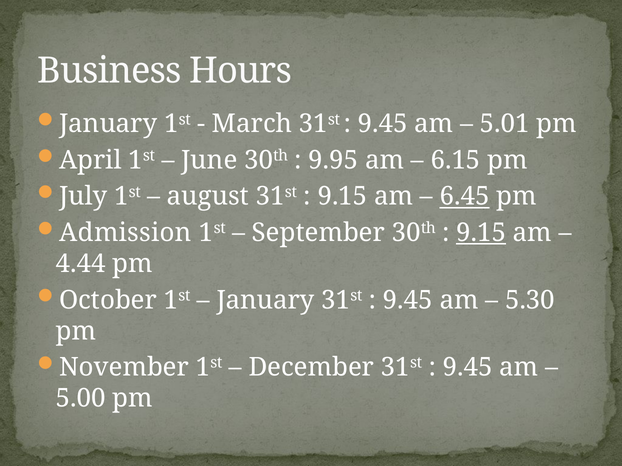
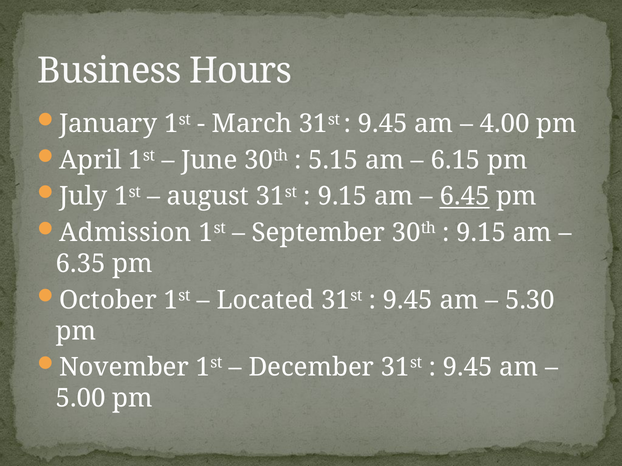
5.01: 5.01 -> 4.00 (505, 124)
9.95: 9.95 -> 5.15 (333, 160)
9.15 underline: present -> none (481, 233)
4.44: 4.44 -> 6.35 (81, 264)
January: January -> Located (265, 300)
